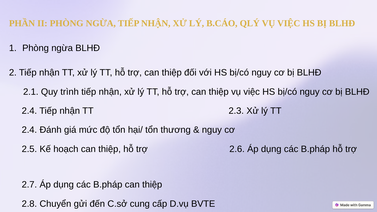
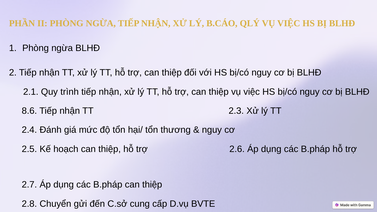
2.4: 2.4 -> 8.6 (29, 111)
